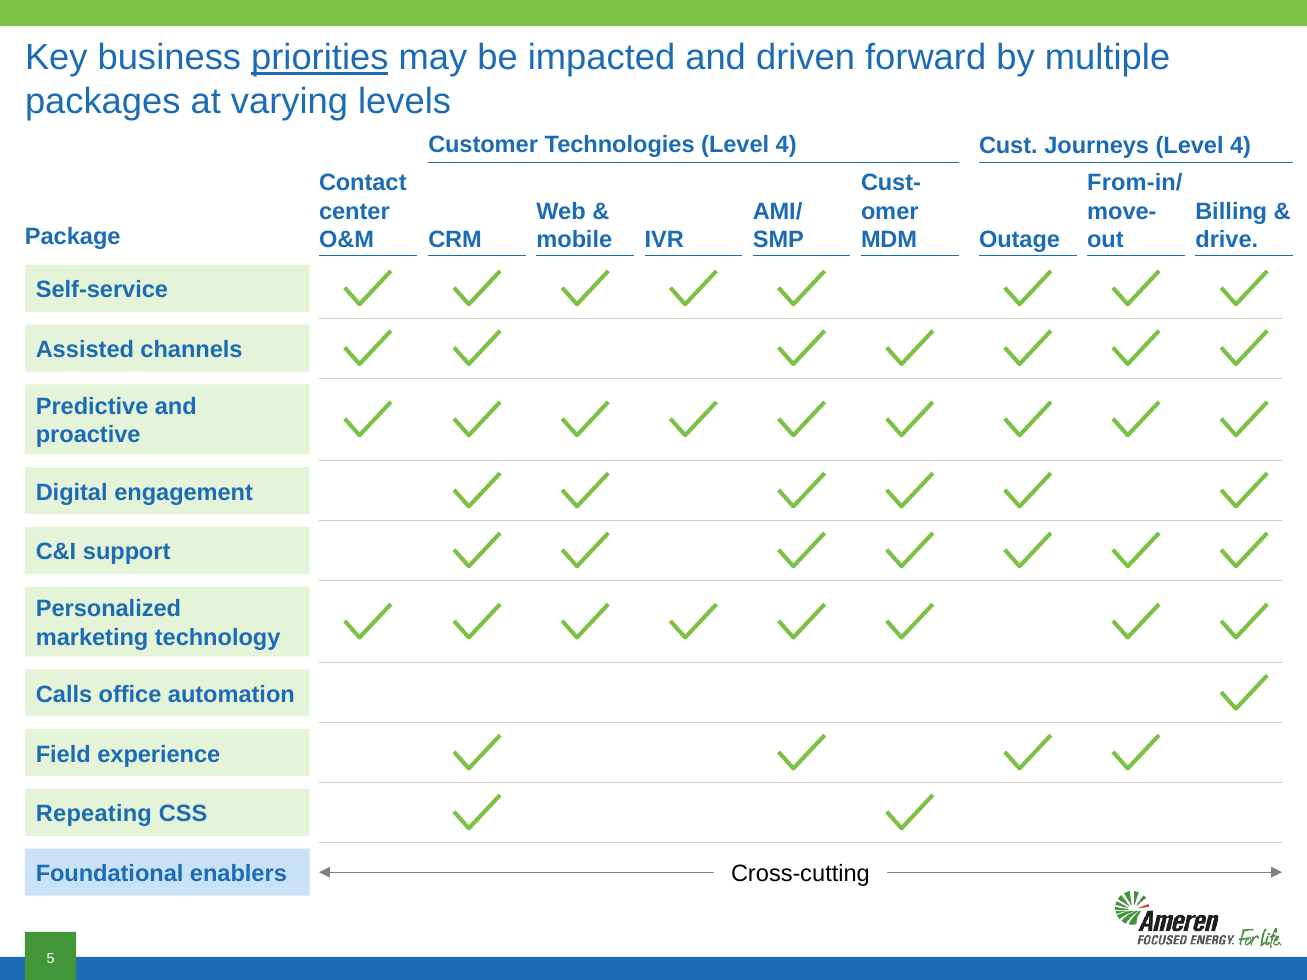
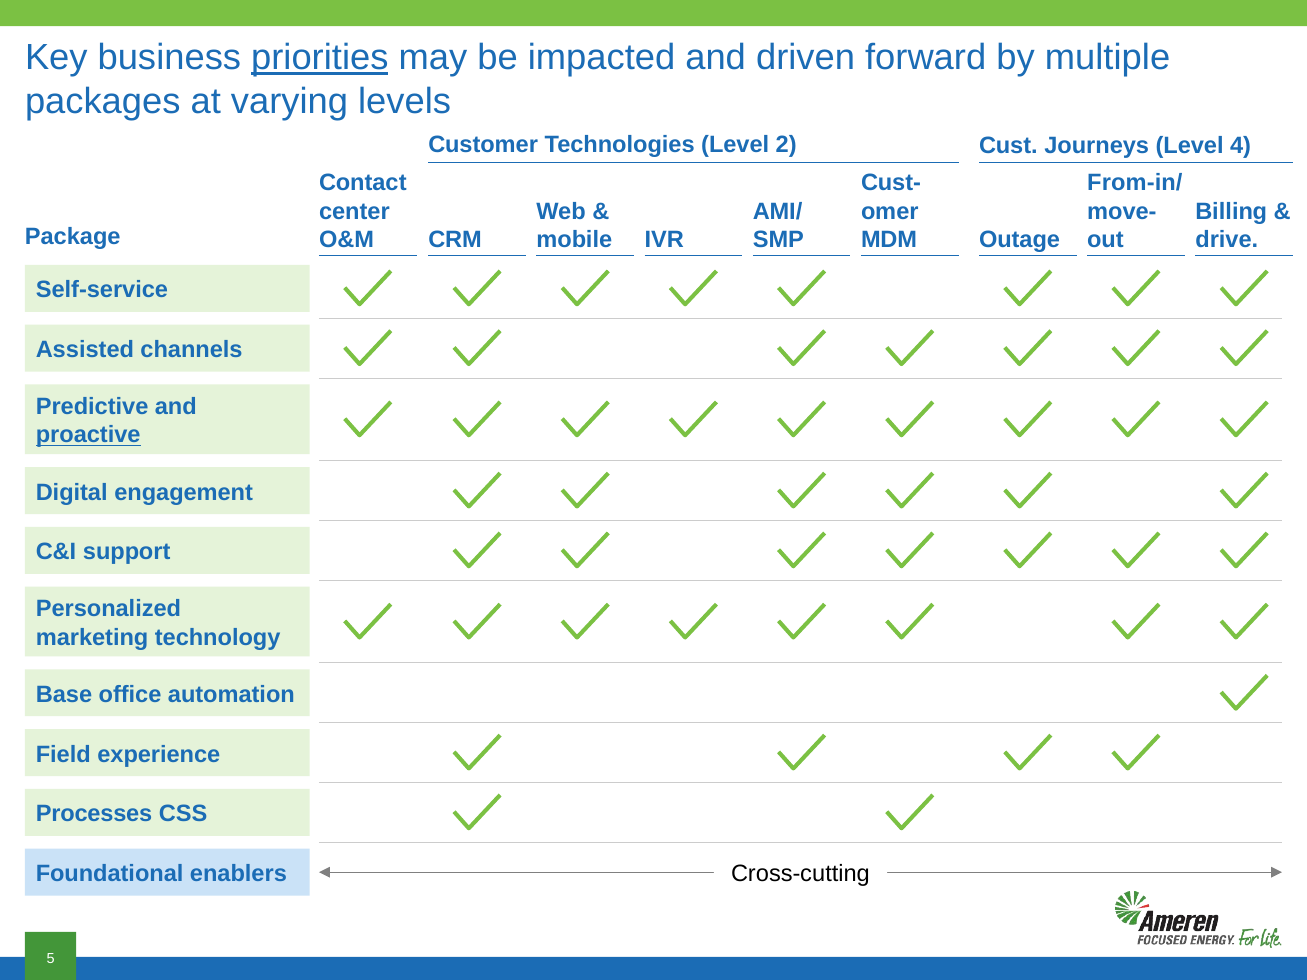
Technologies Level 4: 4 -> 2 (786, 145)
proactive underline: none -> present (88, 435)
Calls: Calls -> Base (64, 695)
Repeating: Repeating -> Processes (94, 814)
